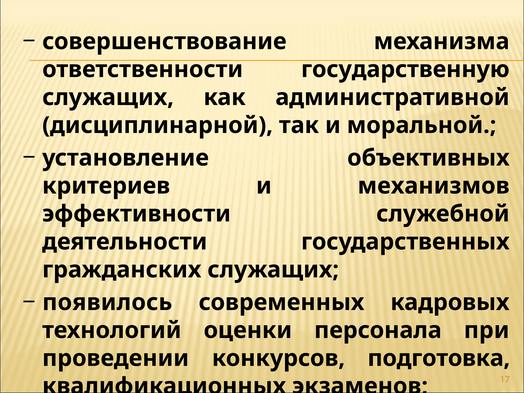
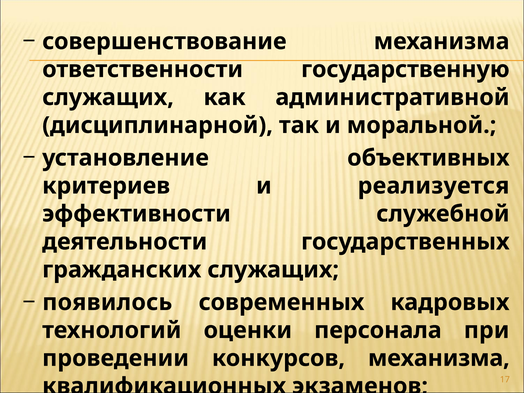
механизмов: механизмов -> реализуется (434, 186)
конкурсов подготовка: подготовка -> механизма (439, 358)
